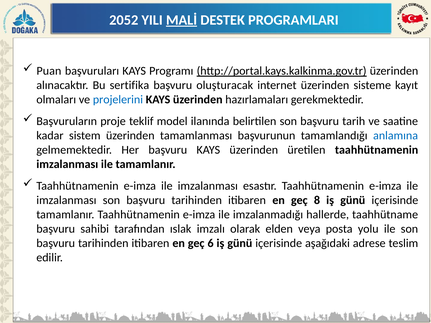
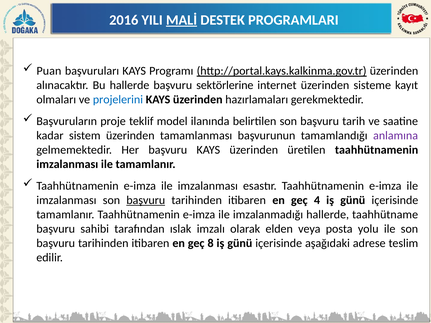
2052: 2052 -> 2016 (124, 20)
Bu sertifika: sertifika -> hallerde (129, 85)
oluşturacak: oluşturacak -> sektörlerine (225, 85)
anlamına colour: blue -> purple (396, 136)
başvuru underline: none -> present (146, 200)
8: 8 -> 4 (317, 200)
6: 6 -> 8 (211, 243)
